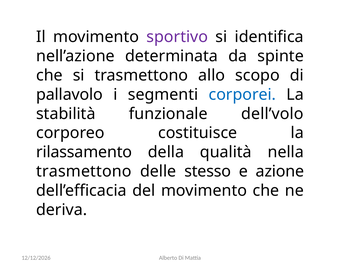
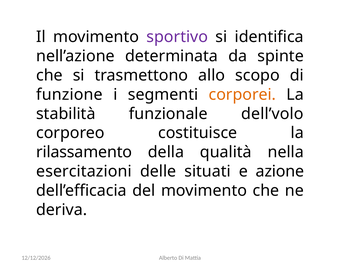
pallavolo: pallavolo -> funzione (69, 95)
corporei colour: blue -> orange (242, 95)
trasmettono: trasmettono -> esercitazioni (84, 171)
stesso: stesso -> situati (208, 171)
